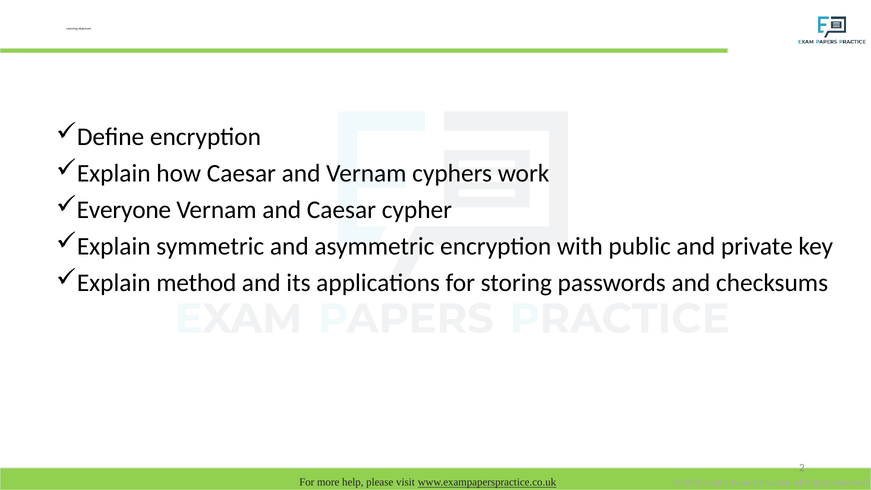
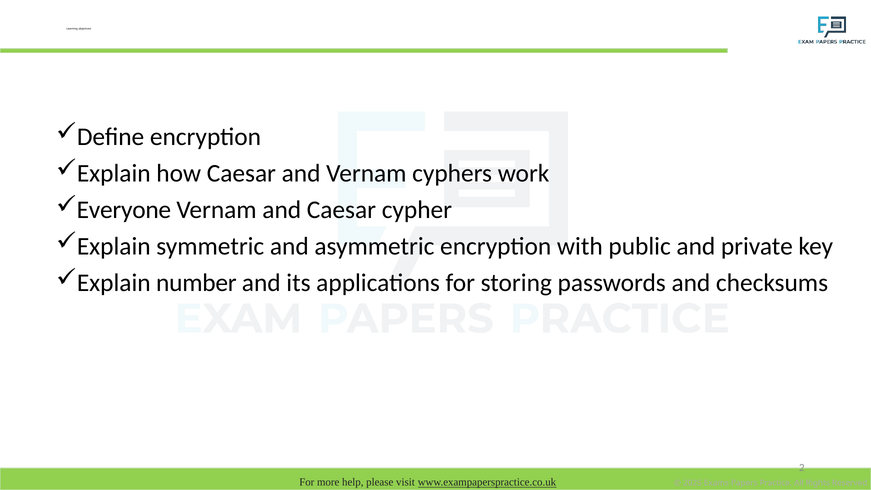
method: method -> number (196, 283)
